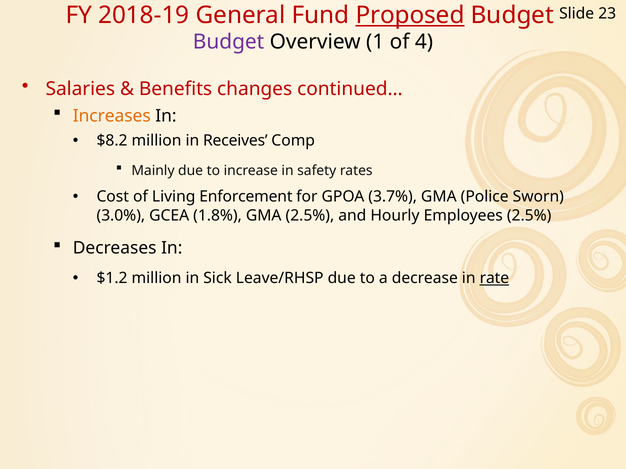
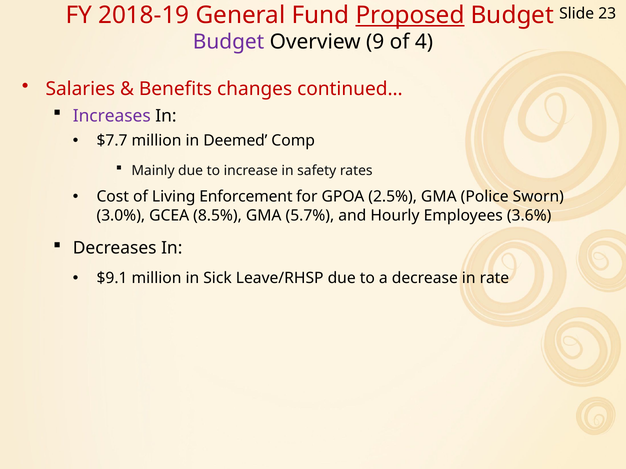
1: 1 -> 9 (375, 42)
Increases colour: orange -> purple (112, 116)
$8.2: $8.2 -> $7.7 (112, 141)
Receives: Receives -> Deemed (235, 141)
3.7%: 3.7% -> 2.5% (393, 197)
1.8%: 1.8% -> 8.5% (218, 216)
GMA 2.5%: 2.5% -> 5.7% (310, 216)
Employees 2.5%: 2.5% -> 3.6% (529, 216)
$1.2: $1.2 -> $9.1 (112, 279)
rate underline: present -> none (494, 279)
